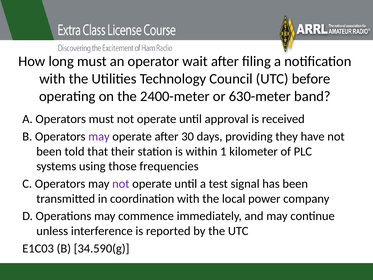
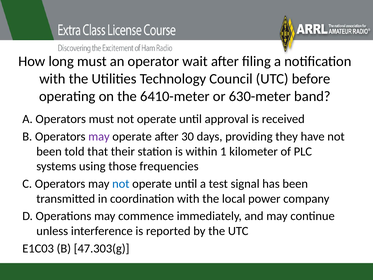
2400-meter: 2400-meter -> 6410-meter (175, 96)
not colour: purple -> blue (121, 184)
34.590(g: 34.590(g -> 47.303(g (102, 248)
